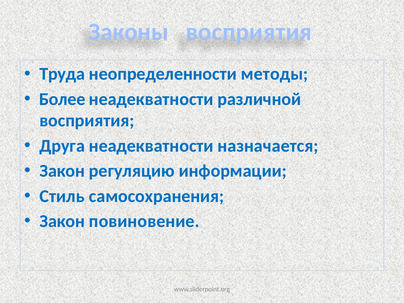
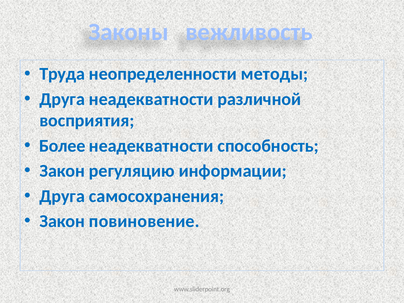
Законы восприятия: восприятия -> вежливость (249, 32)
Более: Более -> Друга (62, 99)
Друга: Друга -> Более (62, 146)
назначается: назначается -> способность (268, 146)
Стиль: Стиль -> Друга (62, 196)
